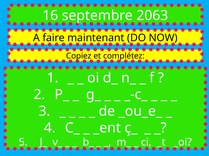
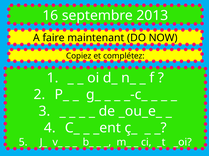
2063: 2063 -> 2013 (152, 16)
